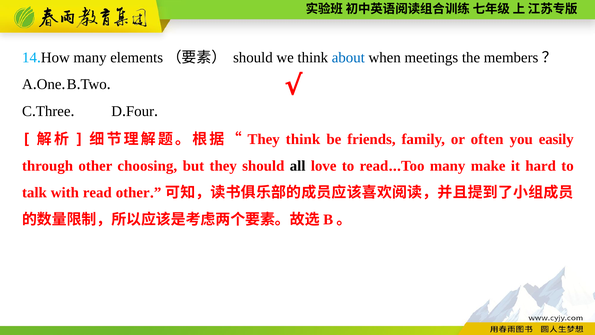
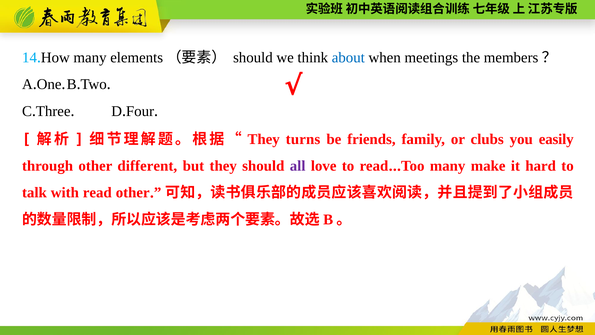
They think: think -> turns (303, 139)
often: often -> clubs (487, 139)
choosing: choosing -> different (147, 166)
all colour: black -> purple (298, 166)
